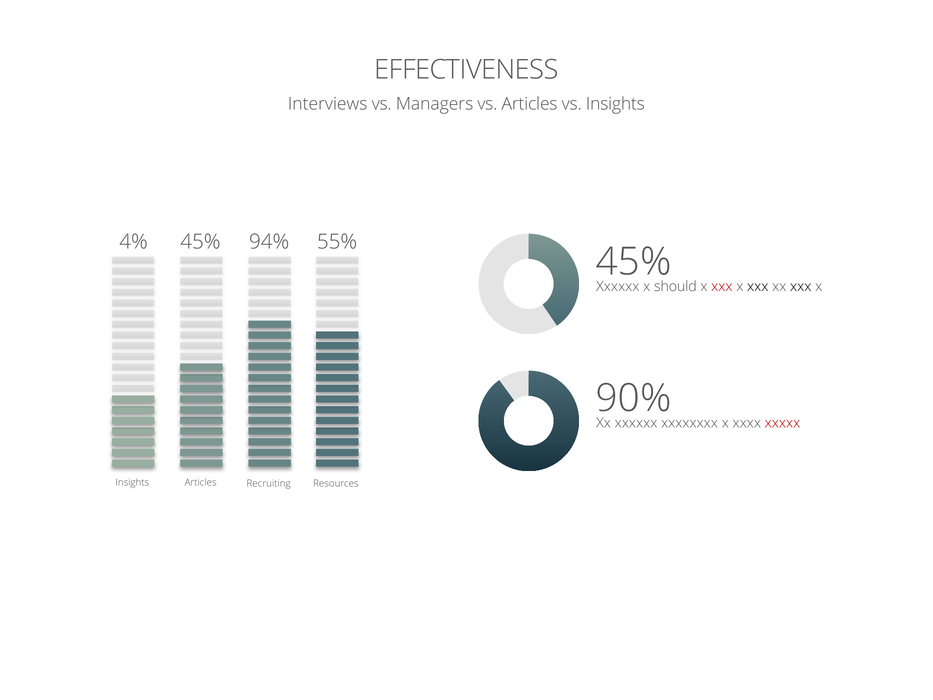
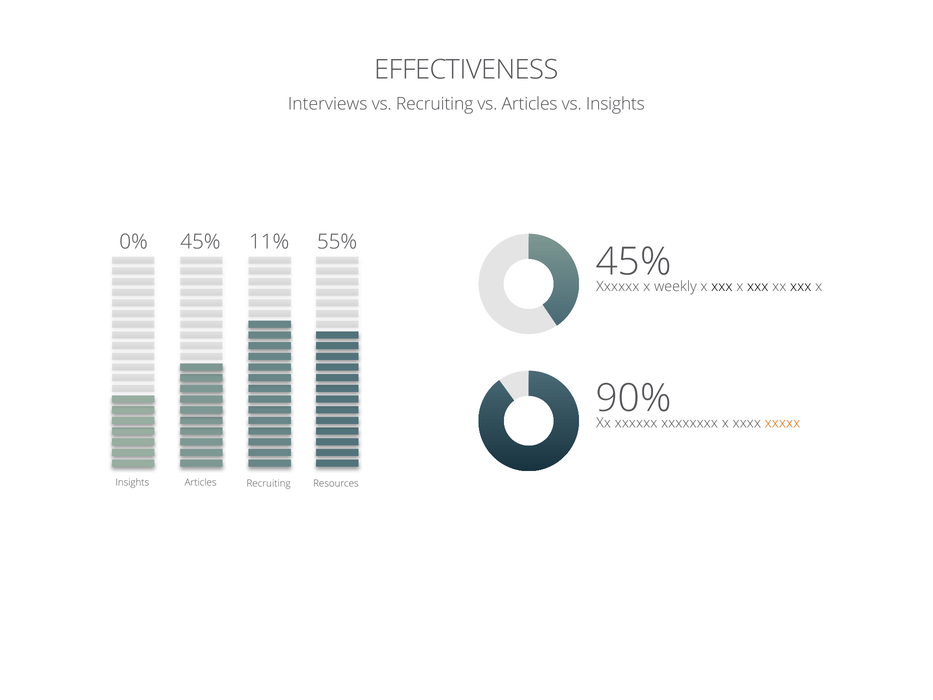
vs Managers: Managers -> Recruiting (435, 104)
4%: 4% -> 0% (134, 242)
94%: 94% -> 11% (269, 242)
should: should -> weekly (675, 286)
xxx colour: red -> black (722, 286)
xxxxx colour: red -> orange (783, 423)
